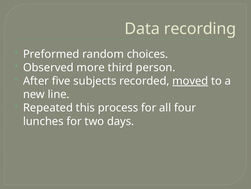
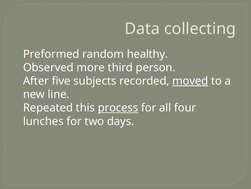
recording: recording -> collecting (200, 29)
choices: choices -> healthy (147, 54)
process underline: none -> present (118, 107)
